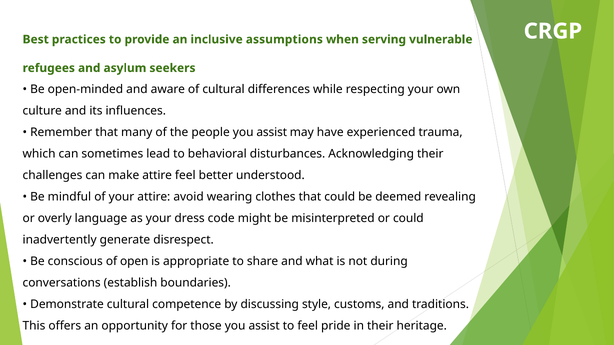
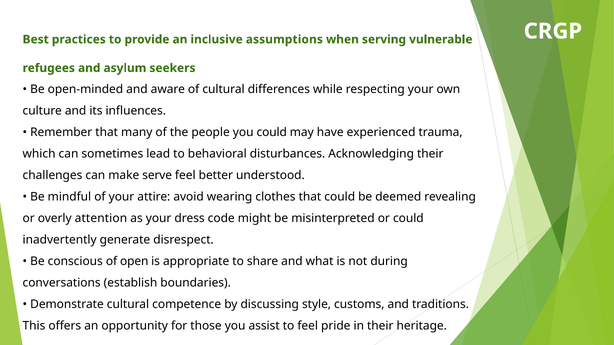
people you assist: assist -> could (272, 133)
make attire: attire -> serve (157, 176)
language: language -> attention (101, 219)
